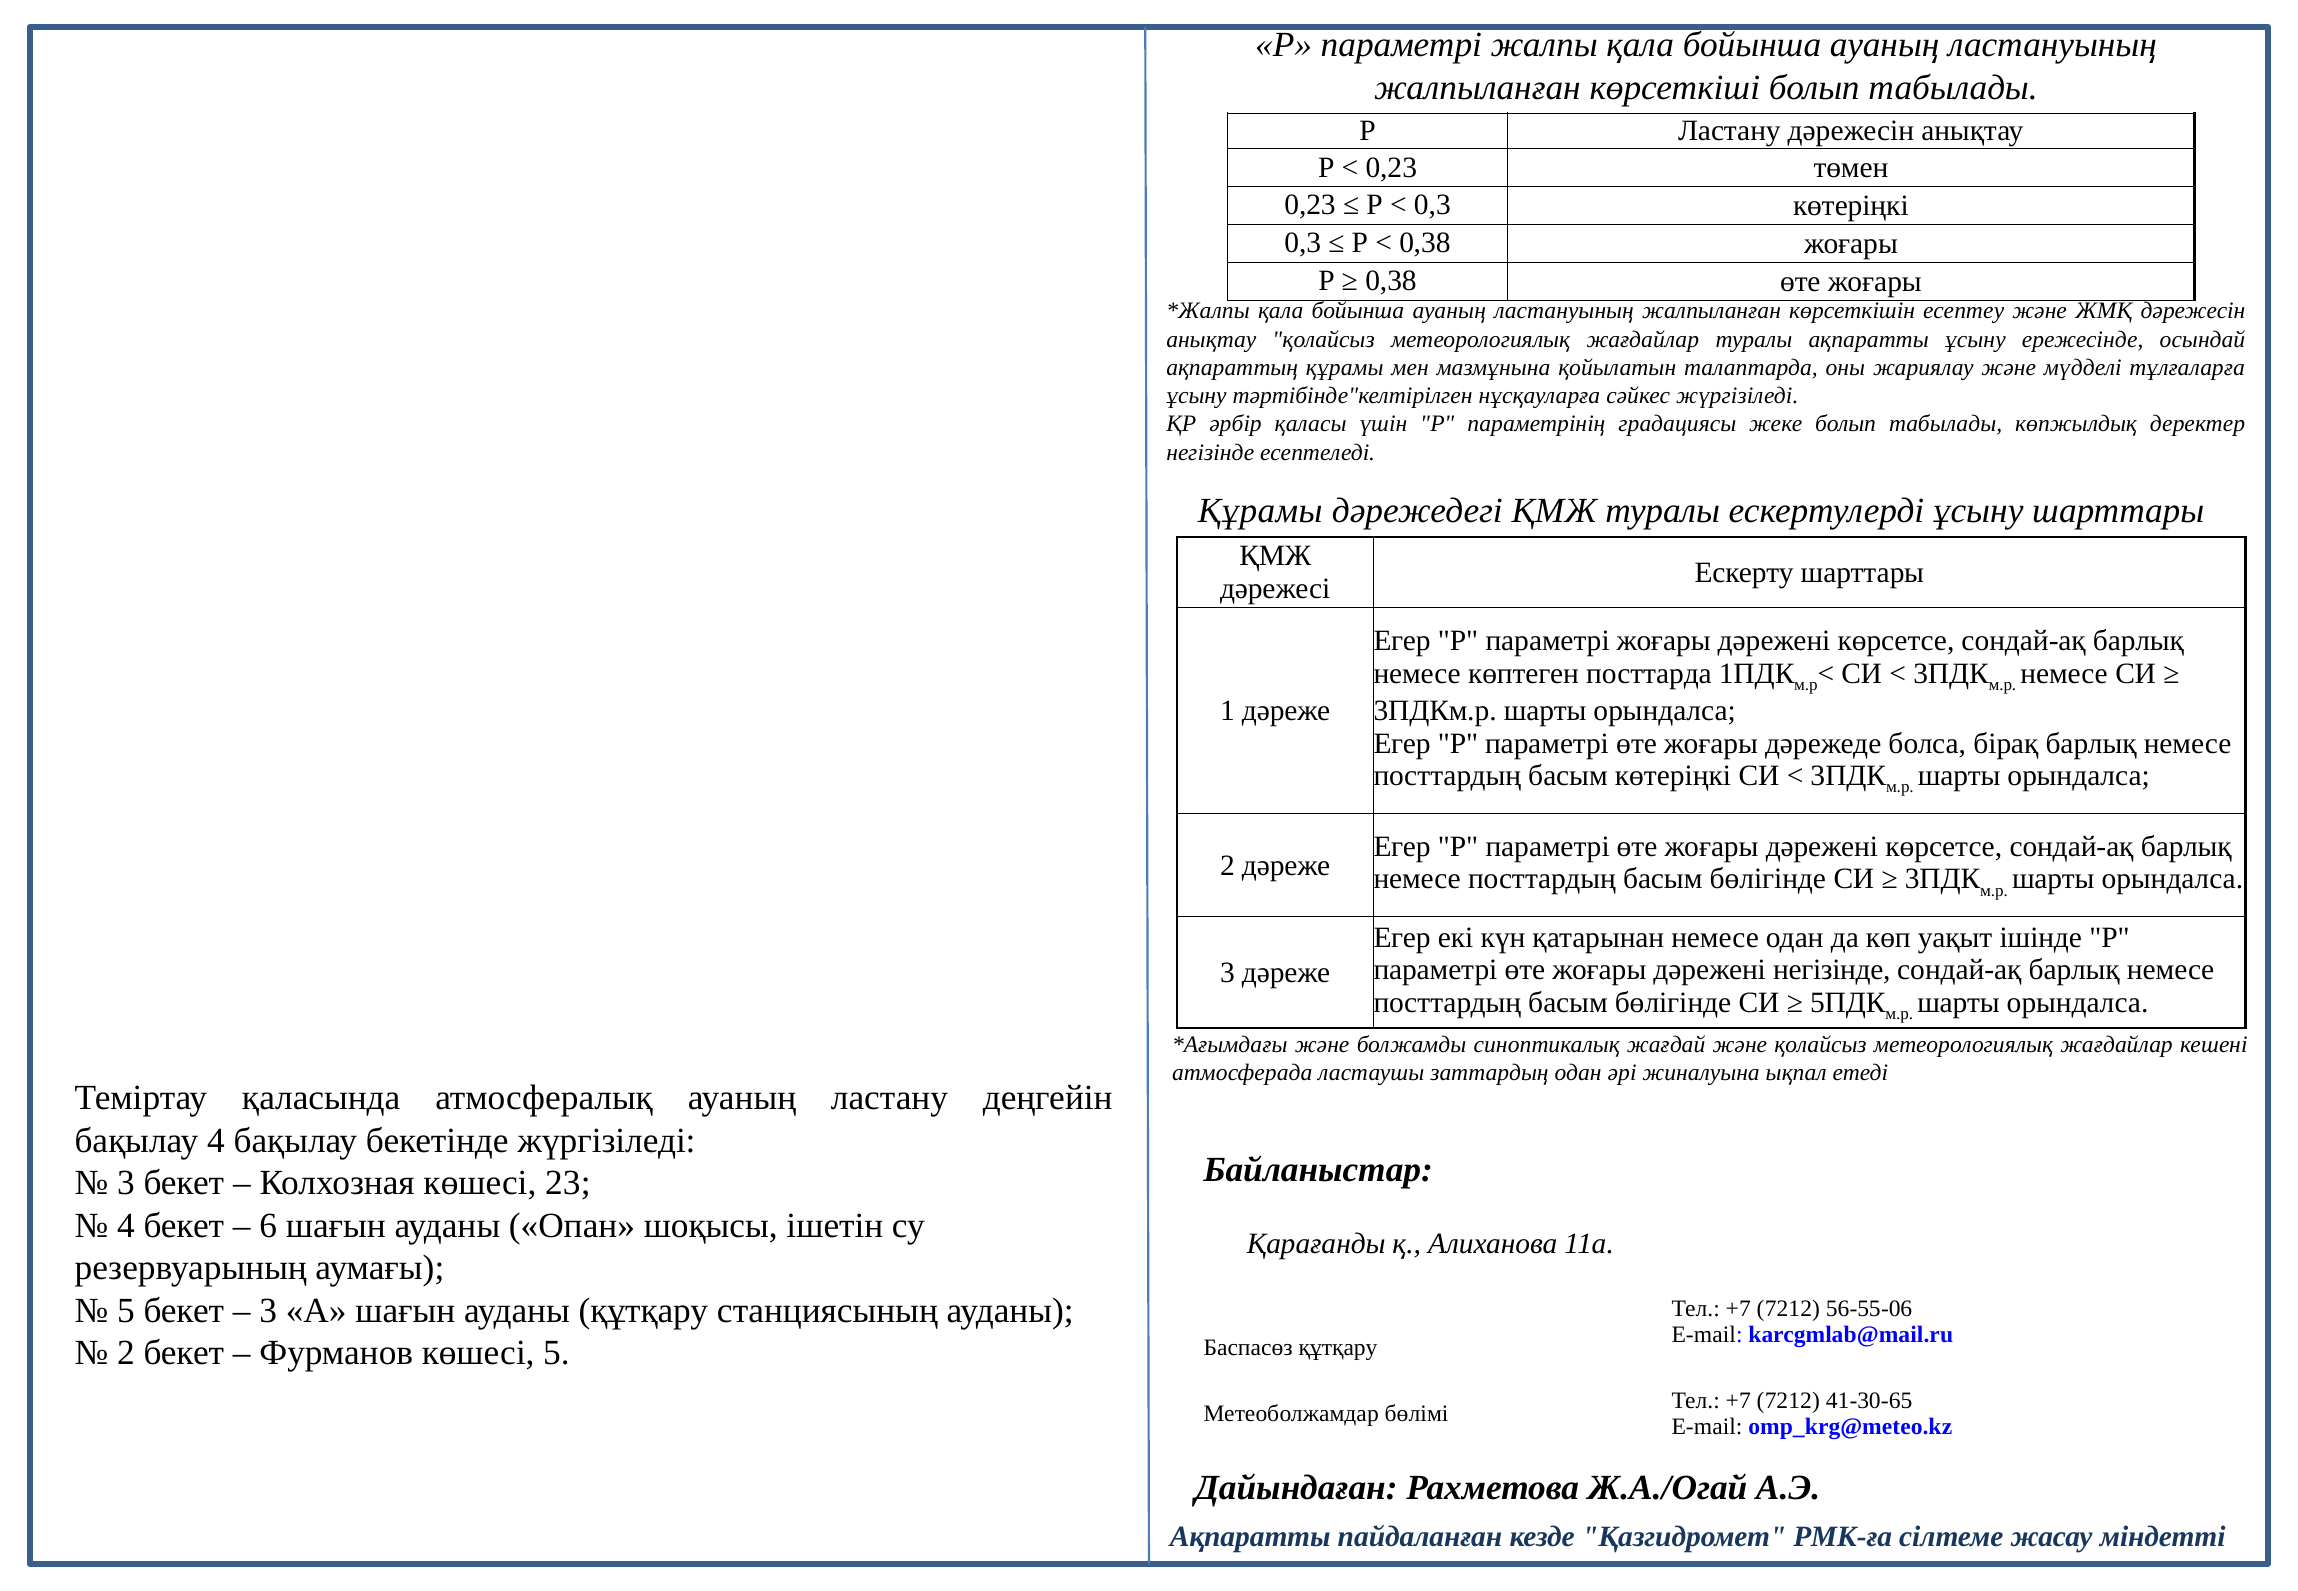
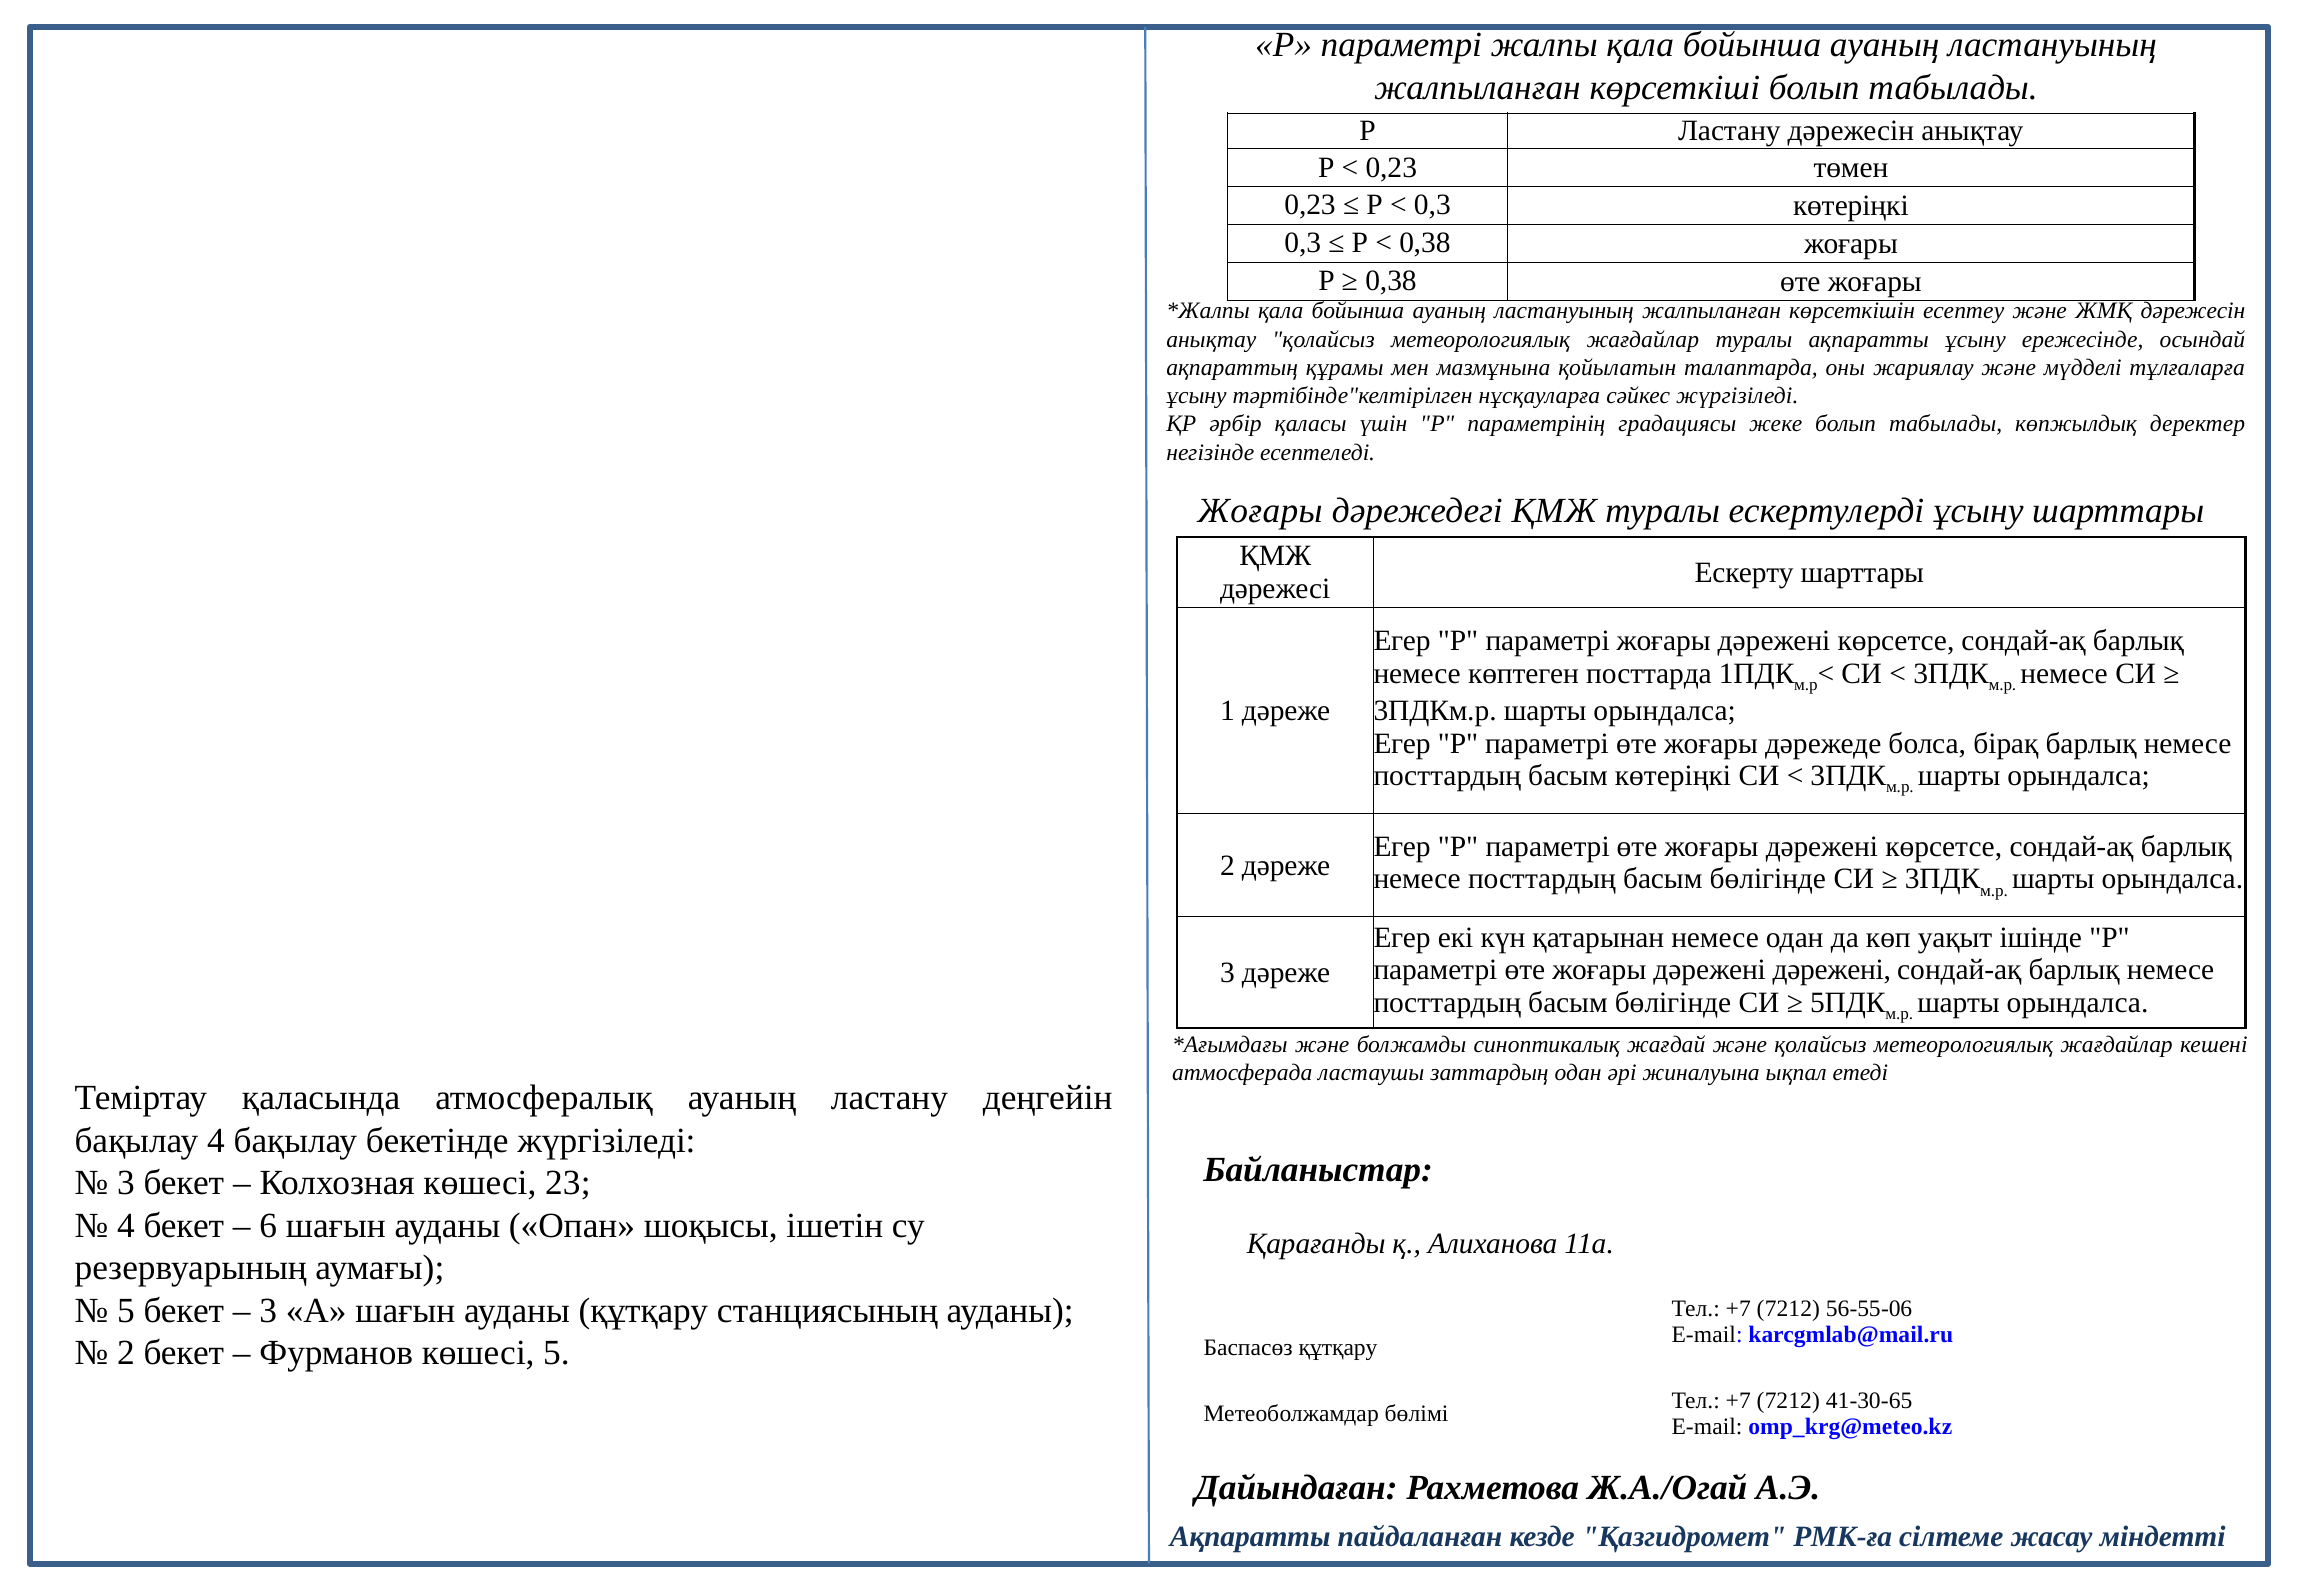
Құрамы: Құрамы -> Жоғары (1260, 511)
дәрежені негізінде: негізінде -> дәрежені (1832, 970)
